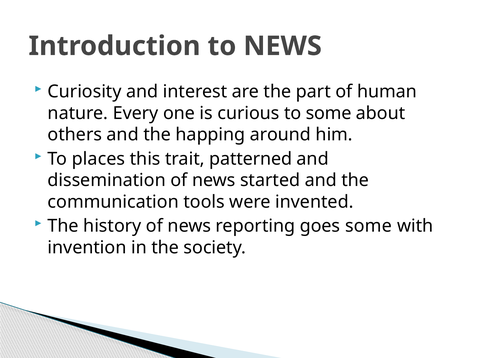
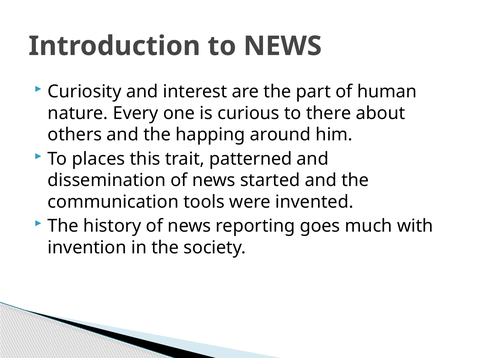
to some: some -> there (329, 113)
goes some: some -> much (369, 226)
